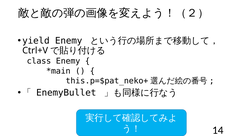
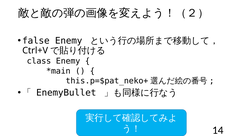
yield: yield -> false (36, 41)
